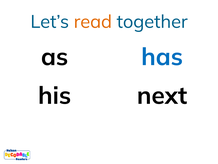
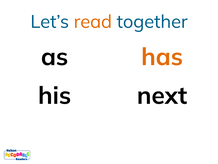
has colour: blue -> orange (162, 57)
